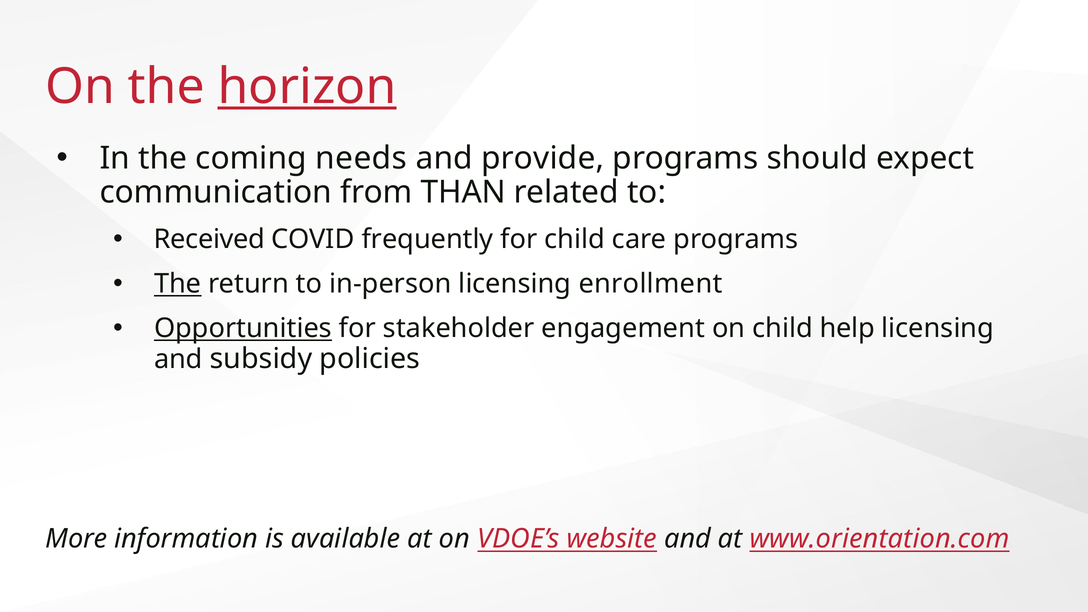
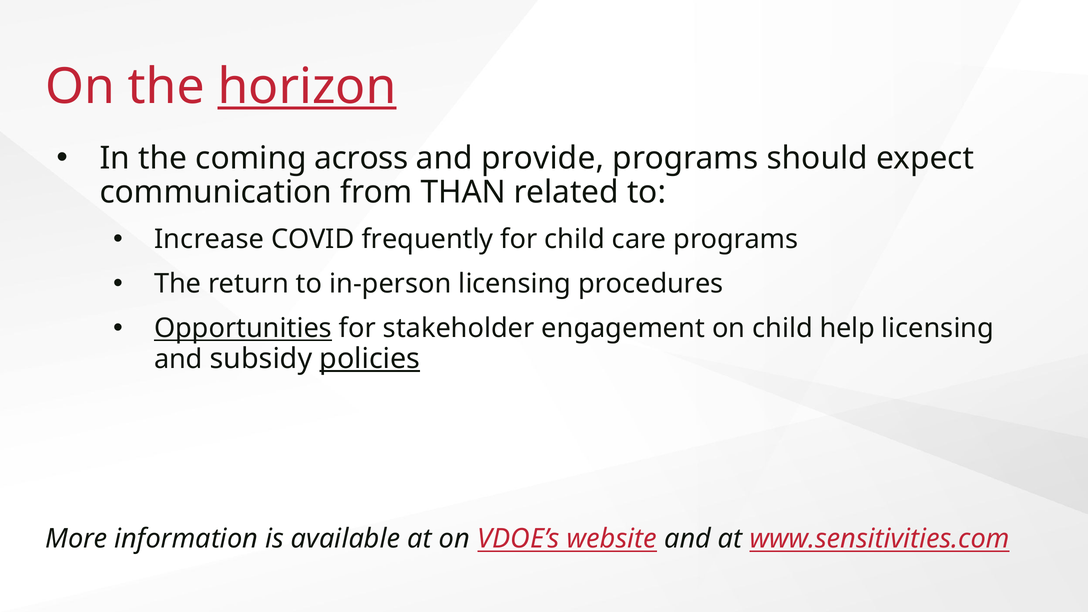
needs: needs -> across (361, 158)
Received: Received -> Increase (209, 239)
The underline: present -> none (178, 284)
enrollment: enrollment -> procedures (651, 284)
policies underline: none -> present (370, 359)
www.orientation.com: www.orientation.com -> www.sensitivities.com (880, 539)
